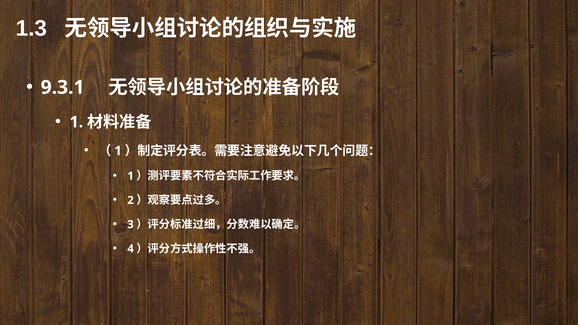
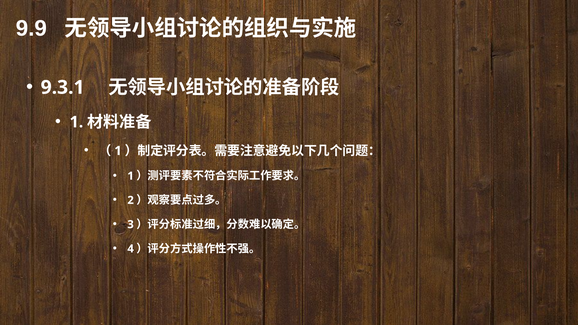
1.3: 1.3 -> 9.9 (31, 29)
